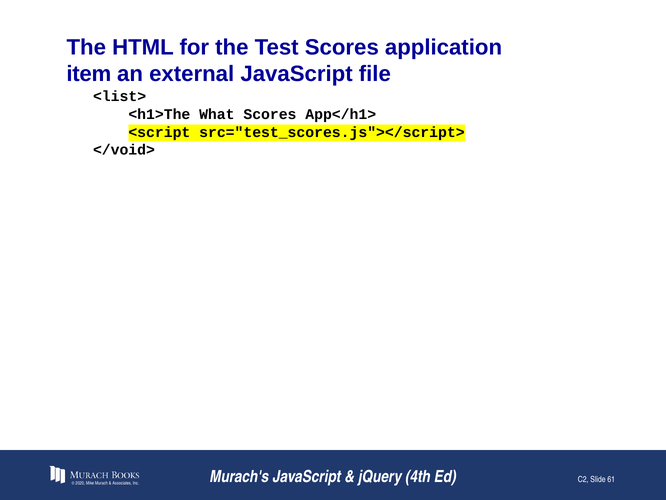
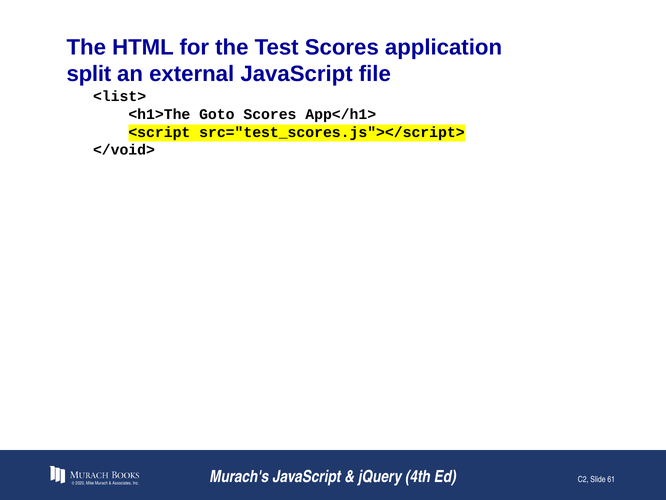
item: item -> split (89, 74)
What: What -> Goto (217, 114)
